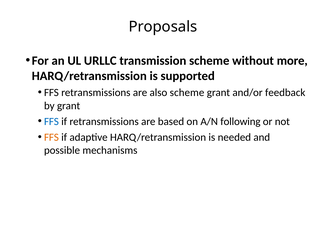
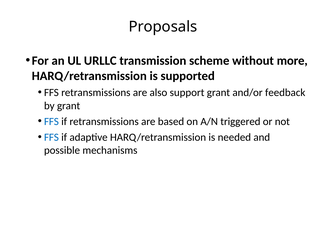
also scheme: scheme -> support (187, 92)
following: following -> triggered (240, 121)
FFS colour: orange -> blue (51, 137)
